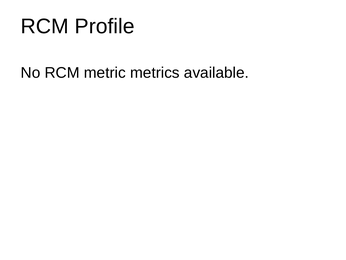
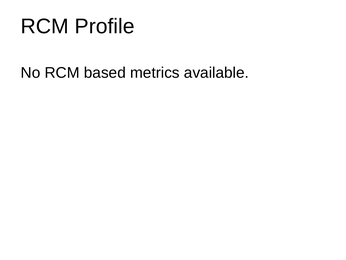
metric: metric -> based (105, 73)
